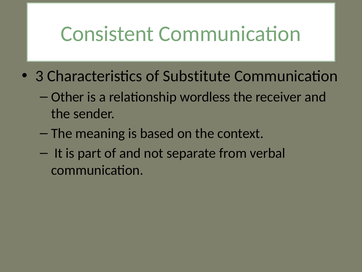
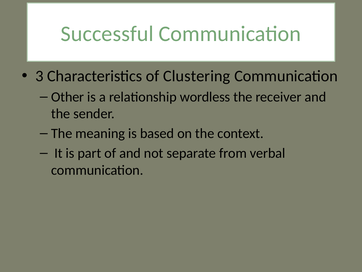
Consistent: Consistent -> Successful (107, 34)
Substitute: Substitute -> Clustering (197, 76)
